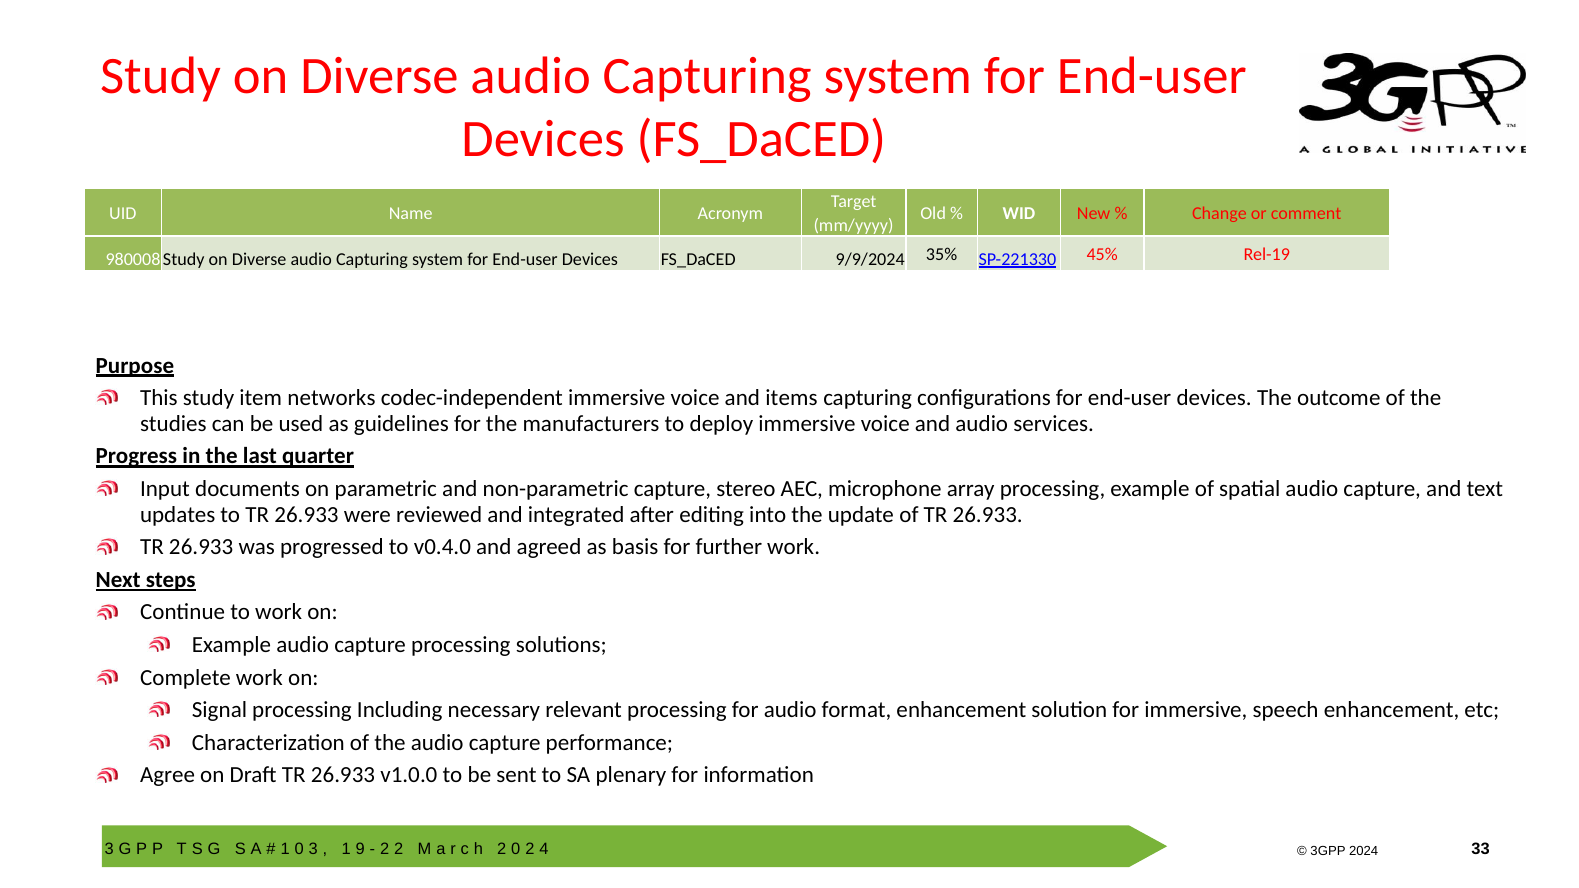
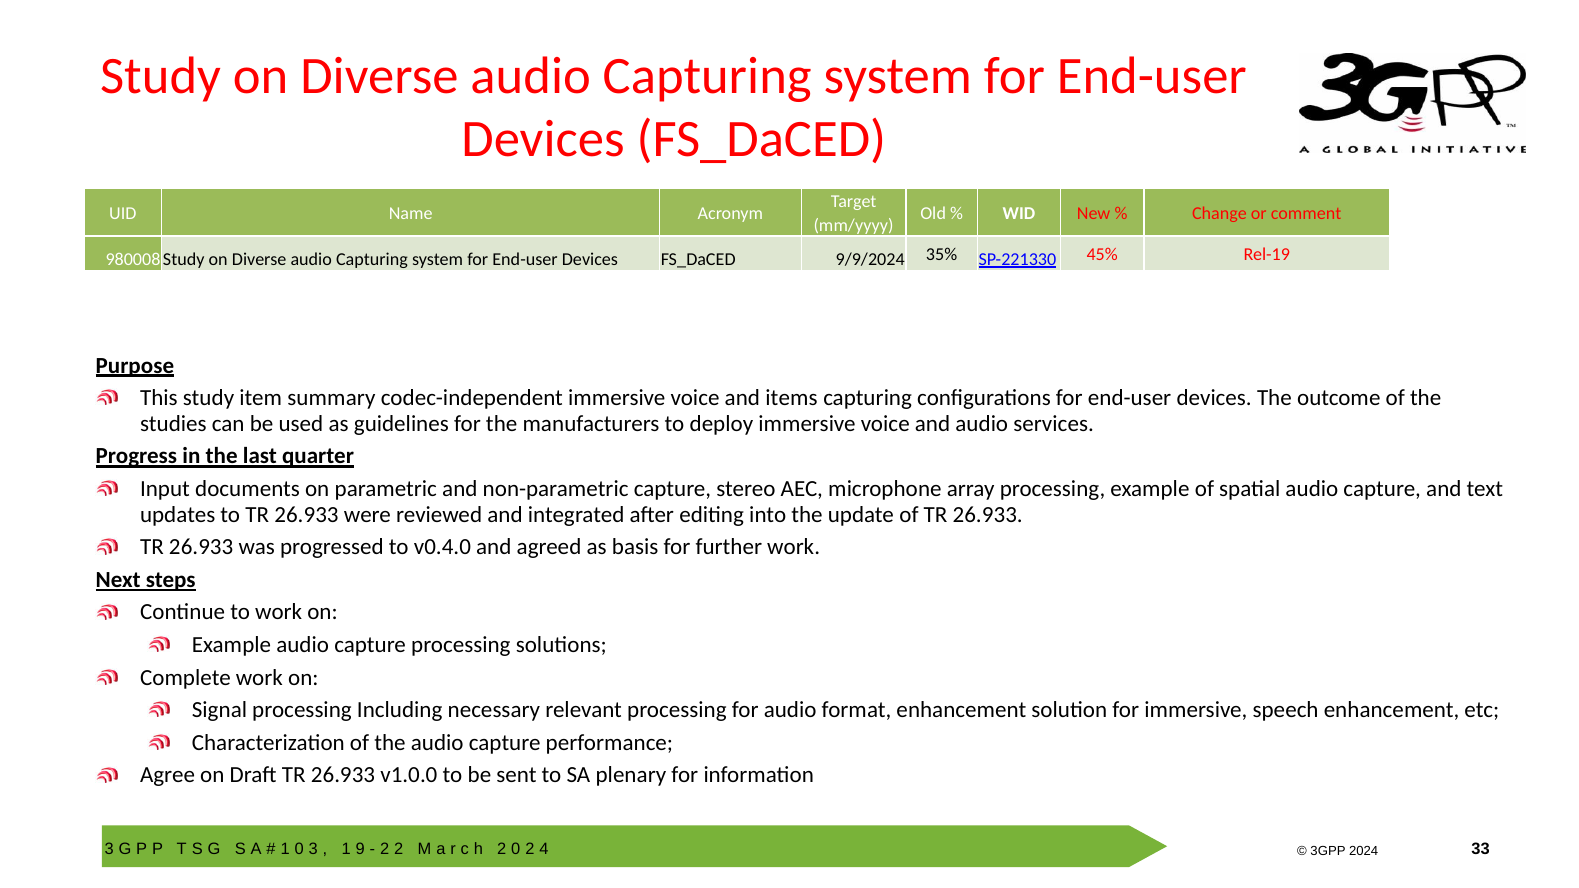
networks: networks -> summary (331, 398)
